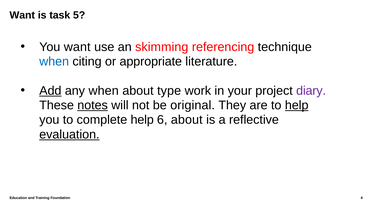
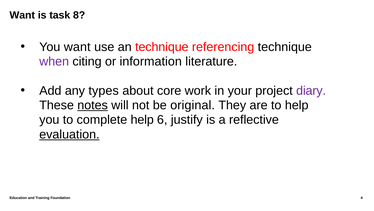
5: 5 -> 8 (79, 15)
an skimming: skimming -> technique (162, 47)
when colour: blue -> purple (54, 61)
appropriate: appropriate -> information (151, 61)
Add underline: present -> none (50, 90)
any when: when -> types (104, 90)
type: type -> core (169, 90)
help underline: present -> none (297, 105)
6 about: about -> justify (187, 120)
